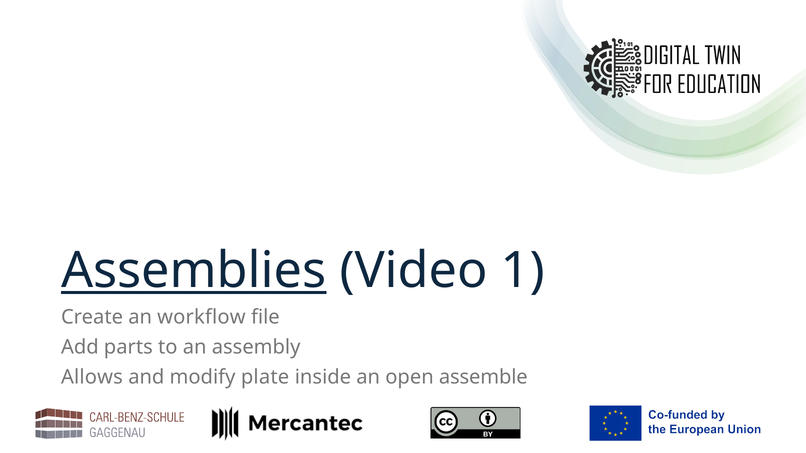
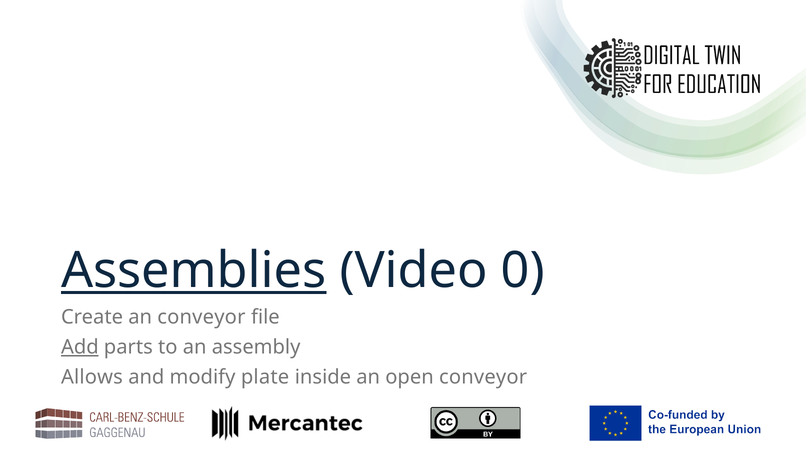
1: 1 -> 0 (523, 271)
an workflow: workflow -> conveyor (201, 317)
Add underline: none -> present (80, 347)
open assemble: assemble -> conveyor (483, 378)
